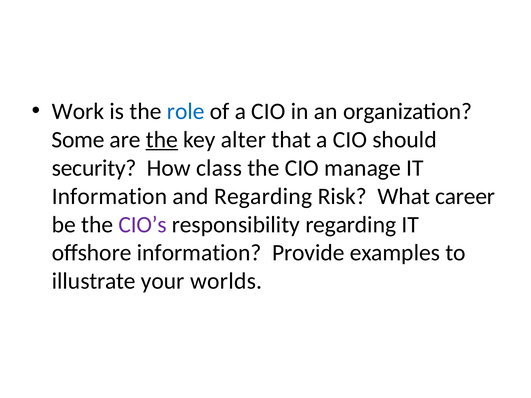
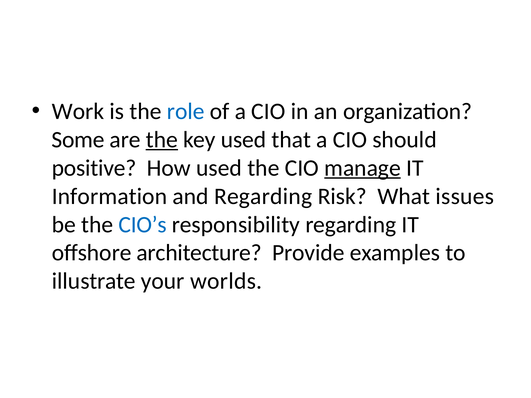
key alter: alter -> used (244, 140)
security: security -> positive (94, 168)
How class: class -> used (219, 168)
manage underline: none -> present (363, 168)
career: career -> issues (465, 196)
CIO’s colour: purple -> blue (143, 225)
offshore information: information -> architecture (199, 253)
